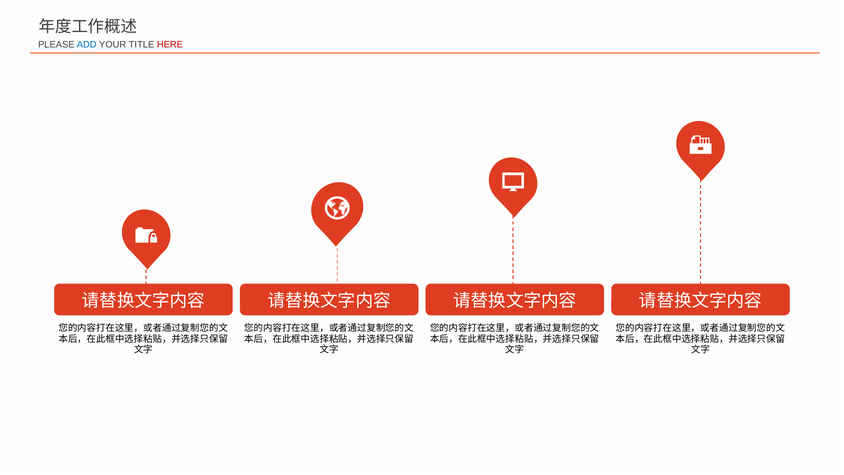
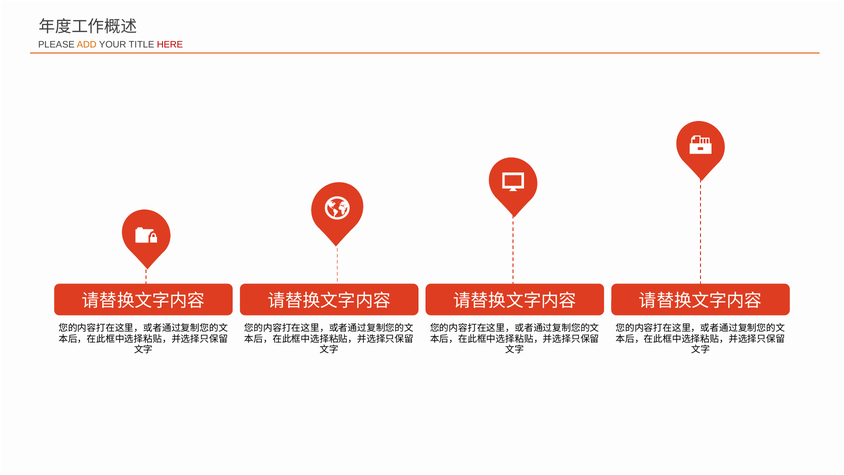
ADD colour: blue -> orange (87, 45)
